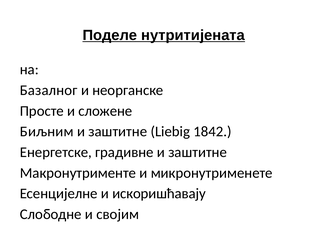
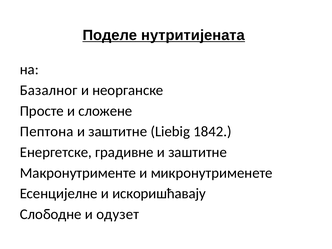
Биљним: Биљним -> Пептона (47, 132)
својим: својим -> одузет (118, 214)
